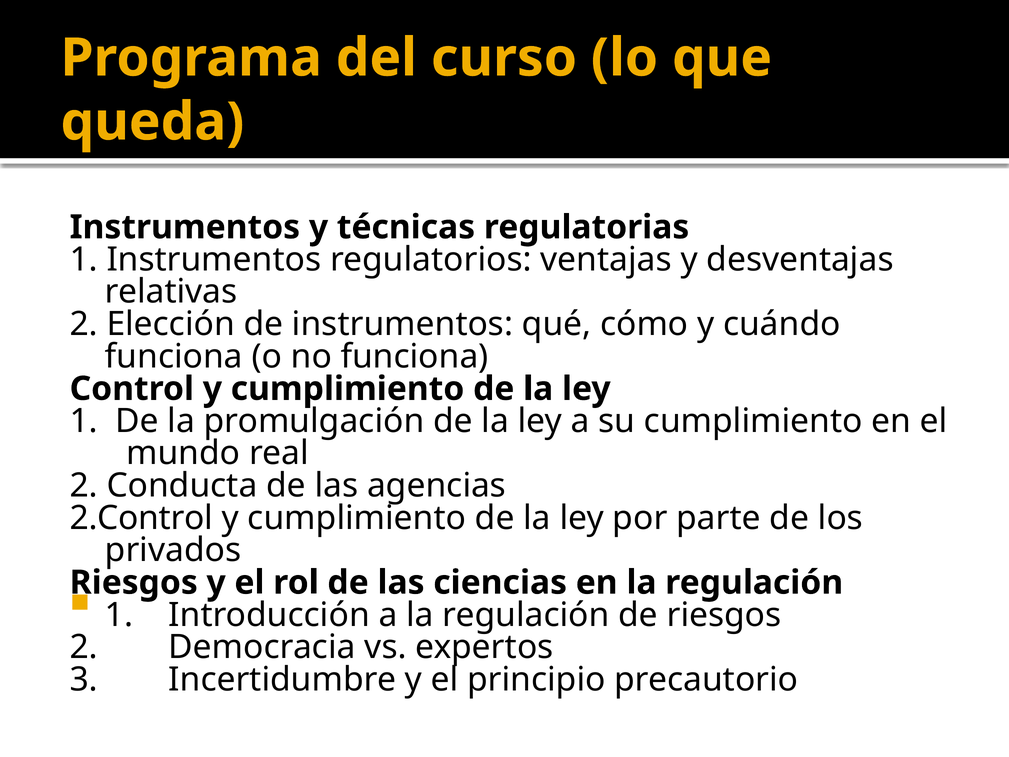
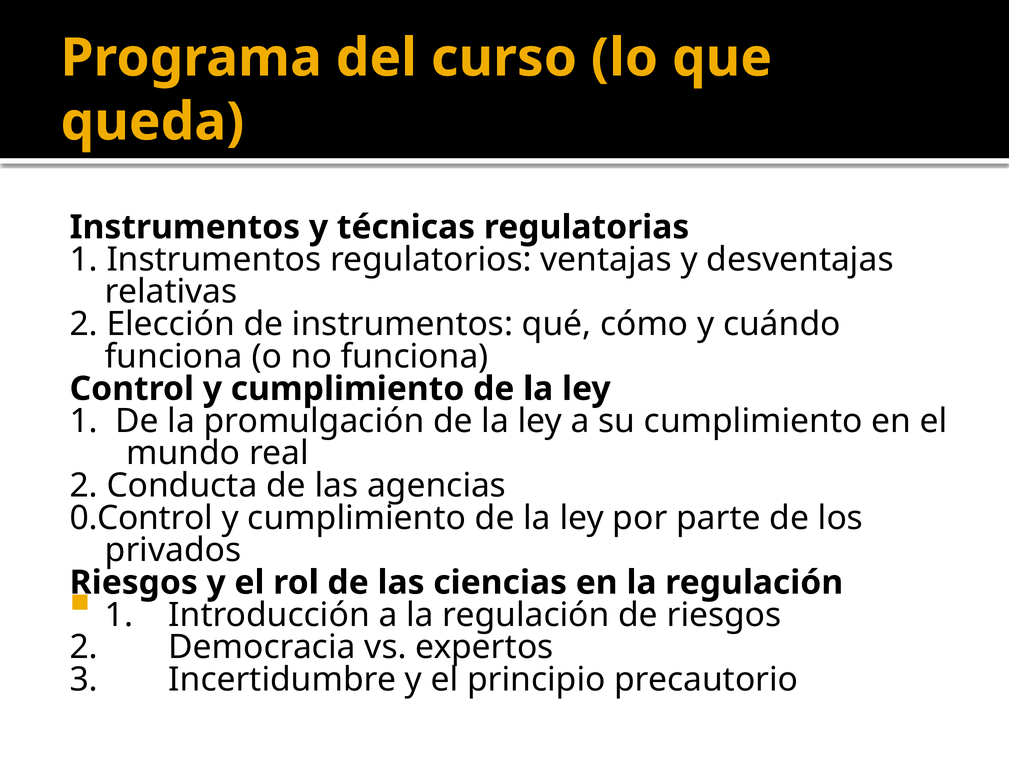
2.Control: 2.Control -> 0.Control (141, 518)
